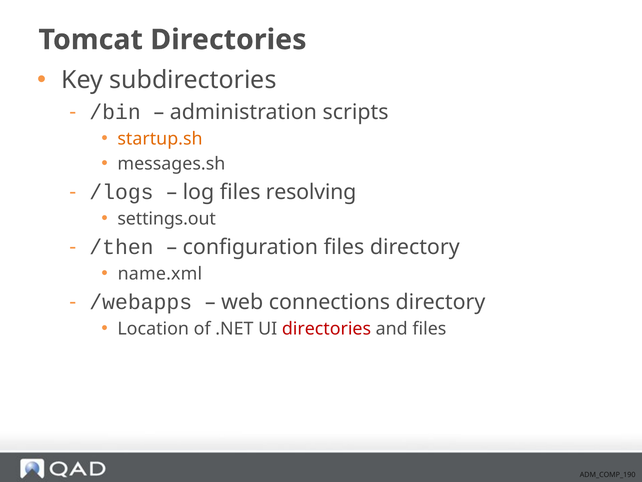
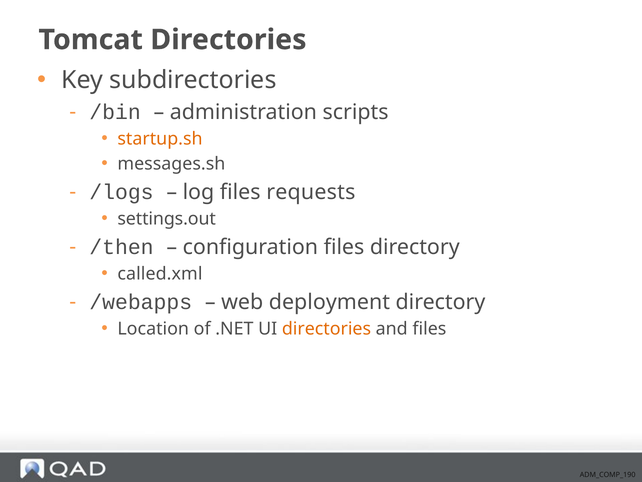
resolving: resolving -> requests (311, 192)
name.xml: name.xml -> called.xml (160, 274)
connections: connections -> deployment (329, 302)
directories colour: red -> orange (326, 329)
